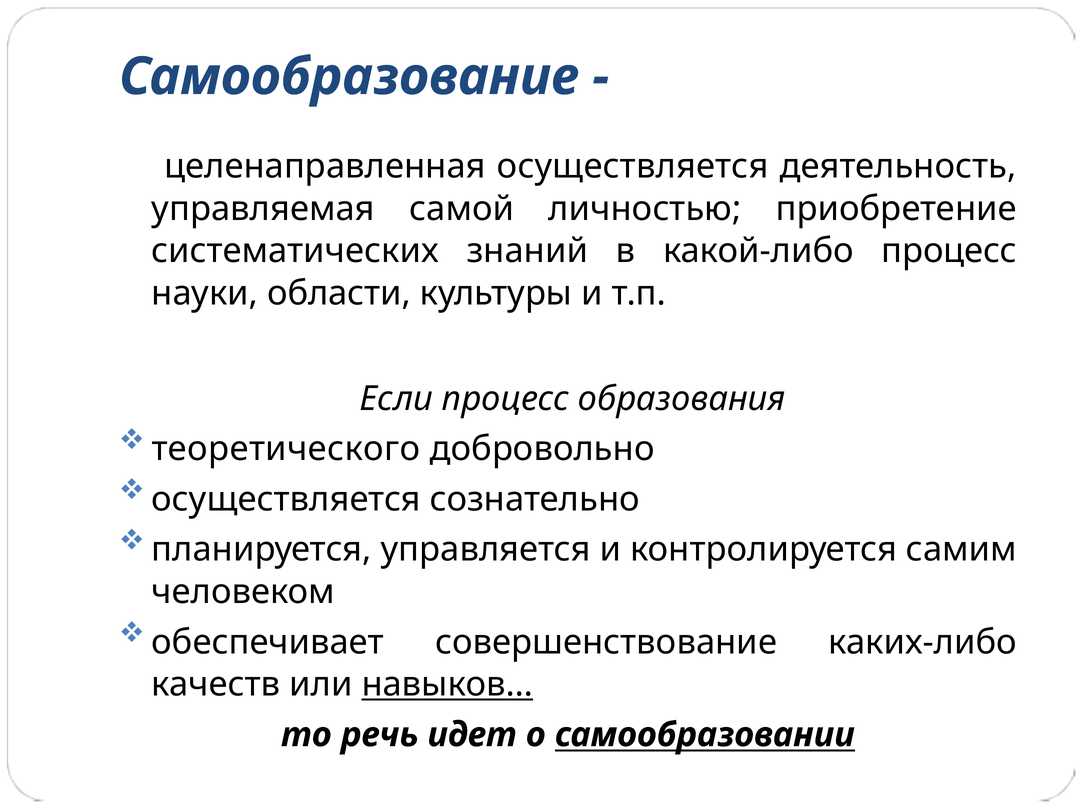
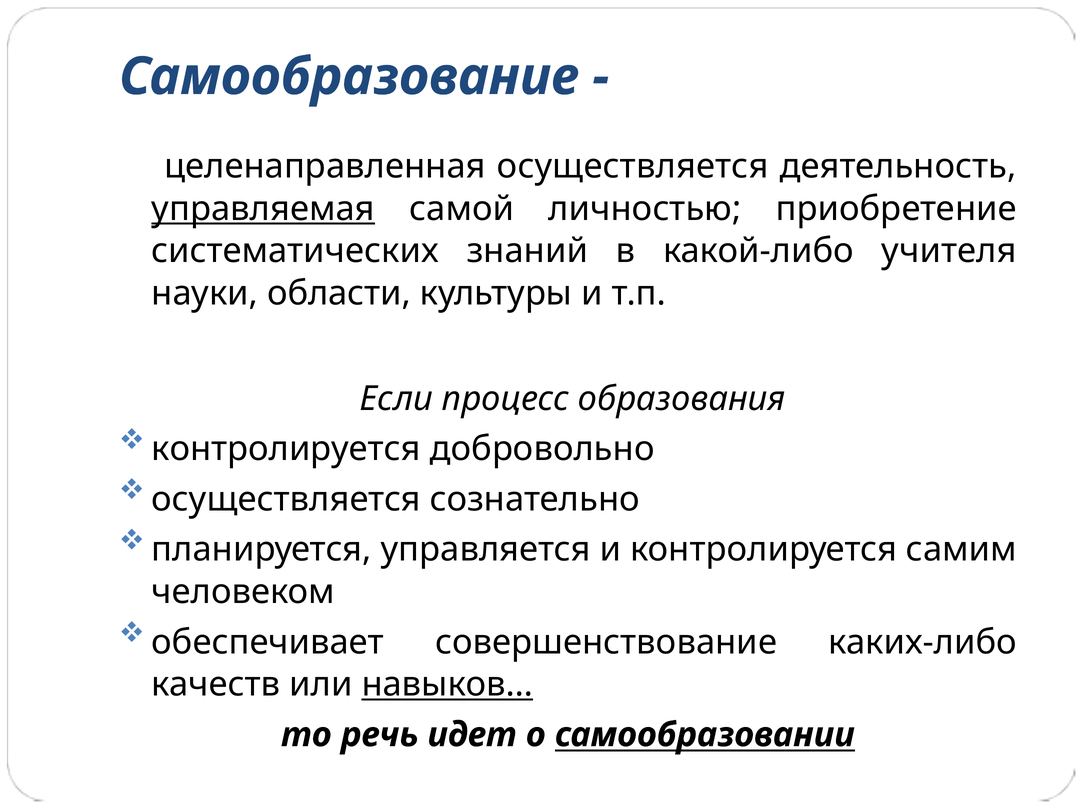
управляемая underline: none -> present (263, 209)
какой-либо процесс: процесс -> учителя (949, 251)
теоретического: теоретического -> контролируется (286, 449)
